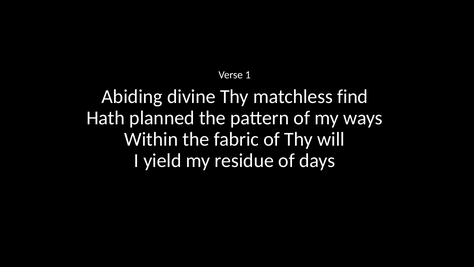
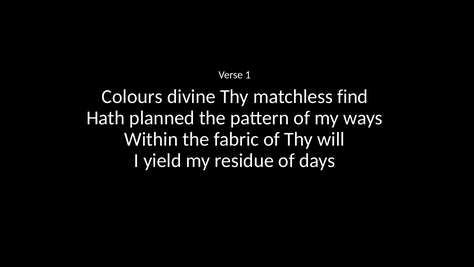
Abiding: Abiding -> Colours (132, 96)
